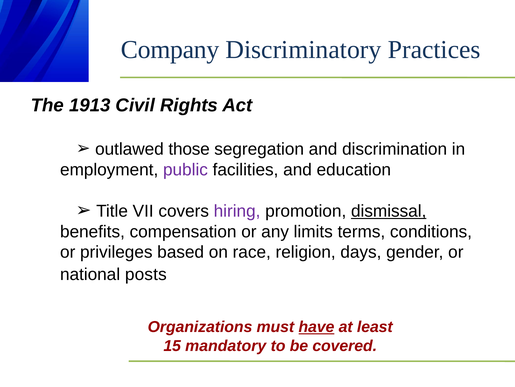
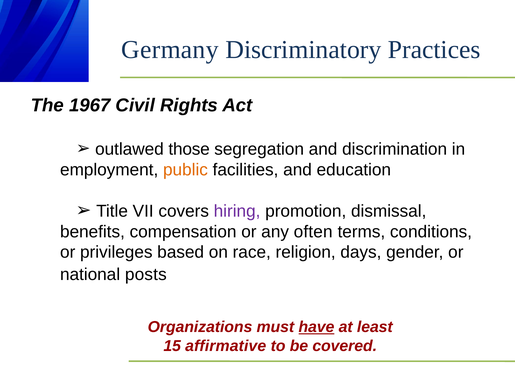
Company: Company -> Germany (170, 49)
1913: 1913 -> 1967 (90, 105)
public colour: purple -> orange (185, 169)
dismissal underline: present -> none (389, 211)
limits: limits -> often (313, 231)
mandatory: mandatory -> affirmative (226, 345)
